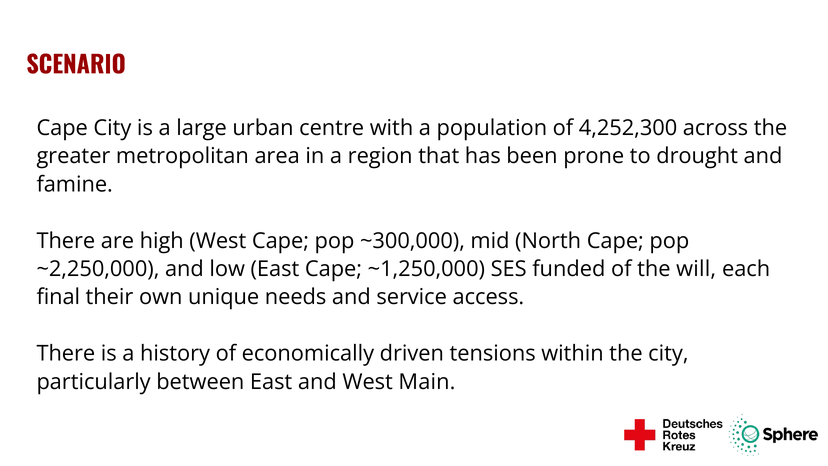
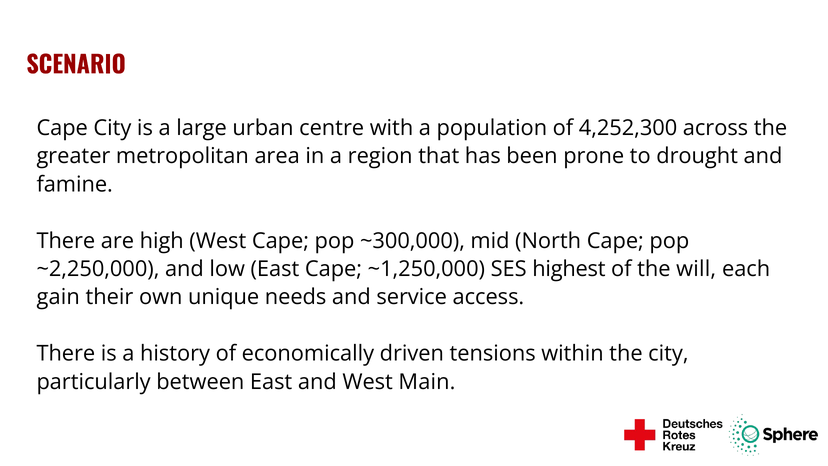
funded: funded -> highest (569, 269)
final: final -> gain (58, 297)
